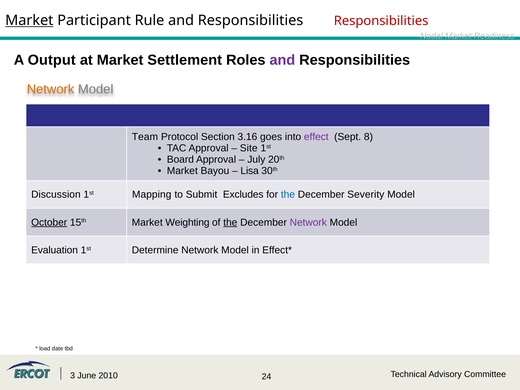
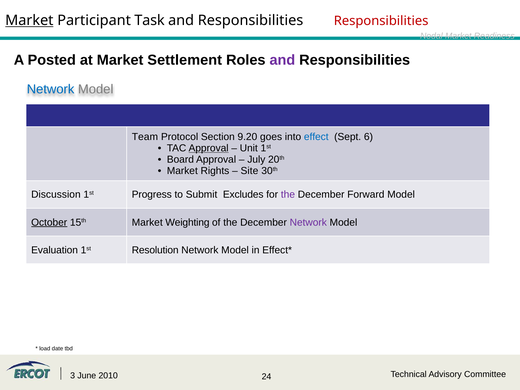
Rule: Rule -> Task (150, 21)
Output: Output -> Posted (52, 60)
Network colour: orange -> blue (51, 89)
3.16: 3.16 -> 9.20 (247, 137)
effect colour: purple -> blue (316, 137)
8: 8 -> 6 (368, 137)
Approval underline: none -> present (209, 148)
Site: Site -> Unit (249, 148)
Bayou: Bayou -> Rights (215, 171)
Lisa: Lisa -> Site (250, 171)
Mapping: Mapping -> Progress (152, 195)
the colour: blue -> purple (288, 195)
Severity: Severity -> Forward (366, 195)
the underline: present -> none (230, 222)
Determine: Determine -> Resolution (155, 250)
